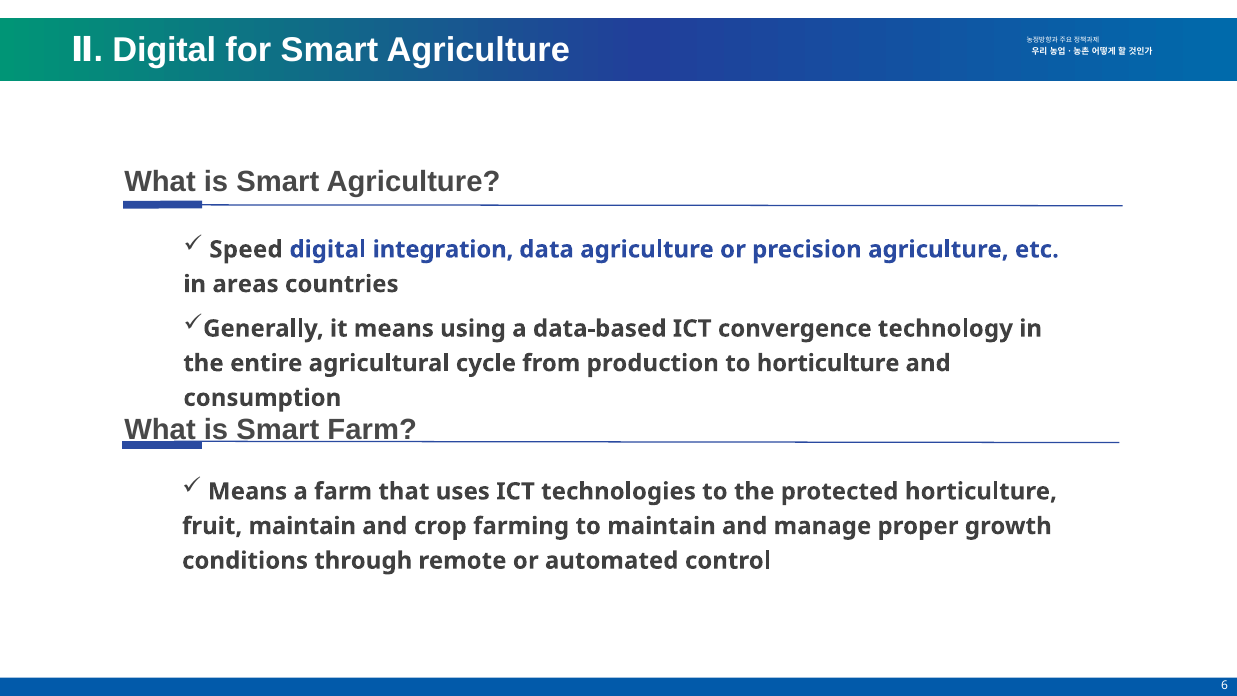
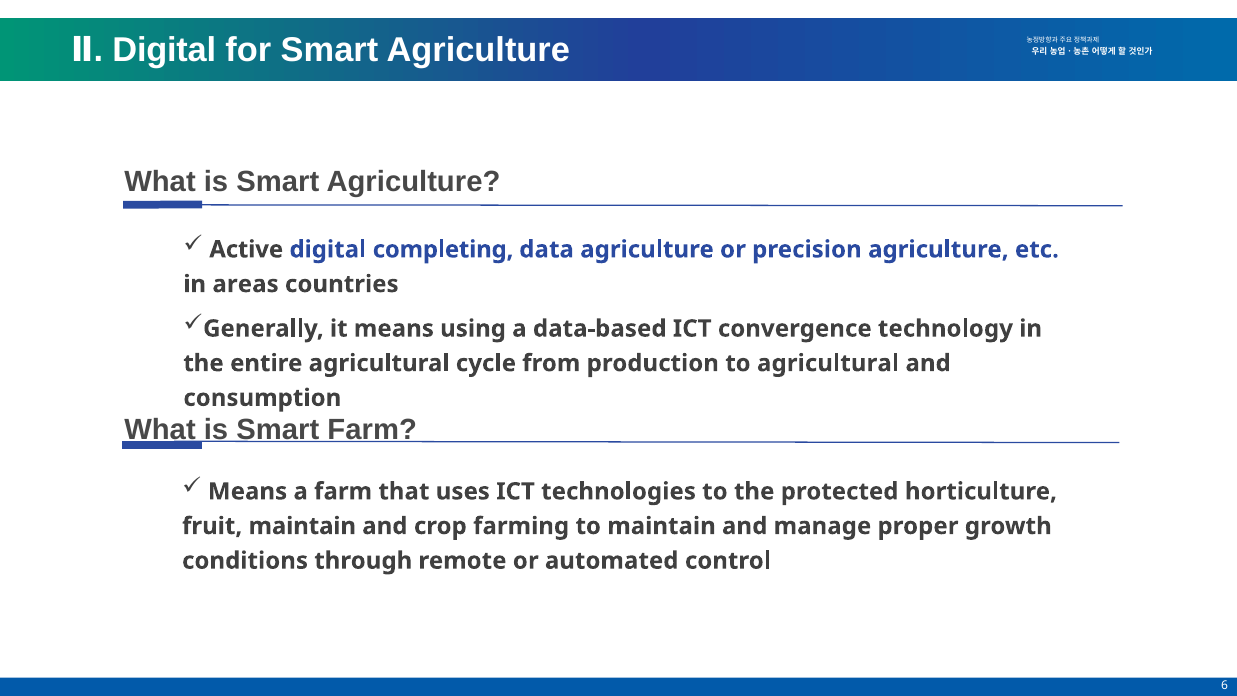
Speed: Speed -> Active (246, 249)
integration: integration -> completing (443, 249)
to horticulture: horticulture -> agricultural (828, 363)
